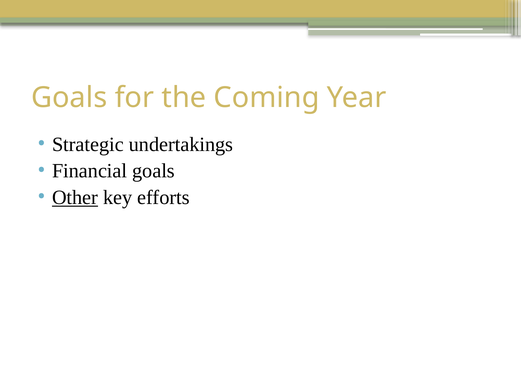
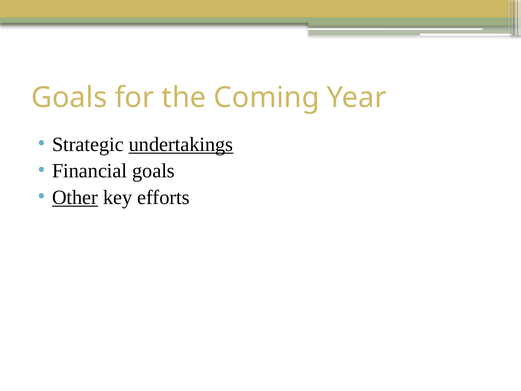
undertakings underline: none -> present (181, 144)
